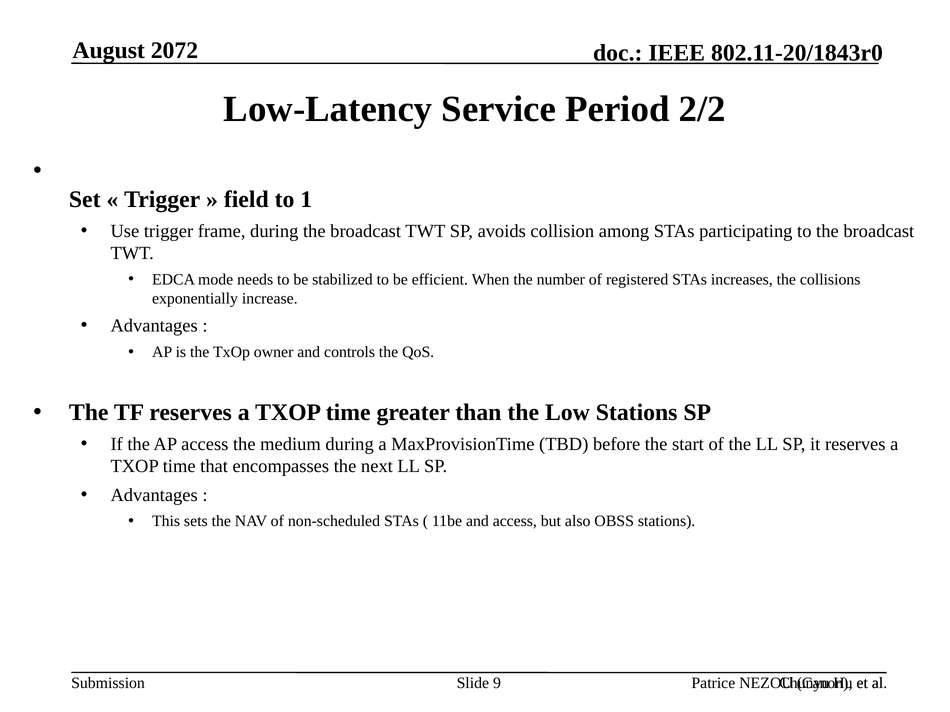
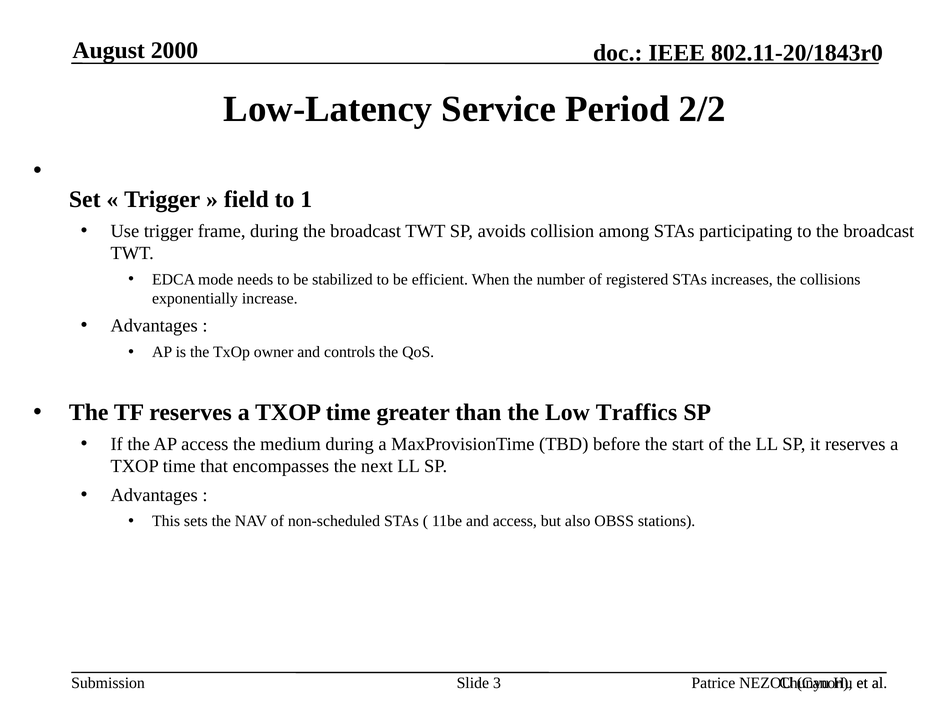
2072: 2072 -> 2000 (174, 50)
Low Stations: Stations -> Traffics (637, 413)
9: 9 -> 3 (497, 683)
